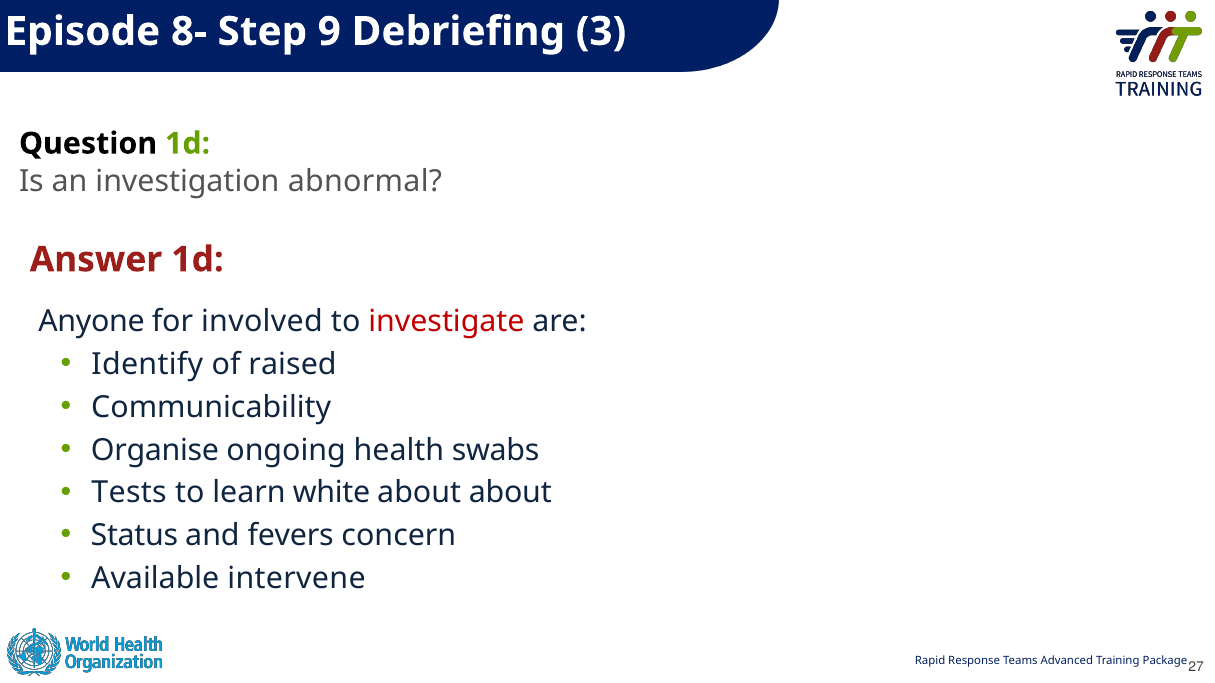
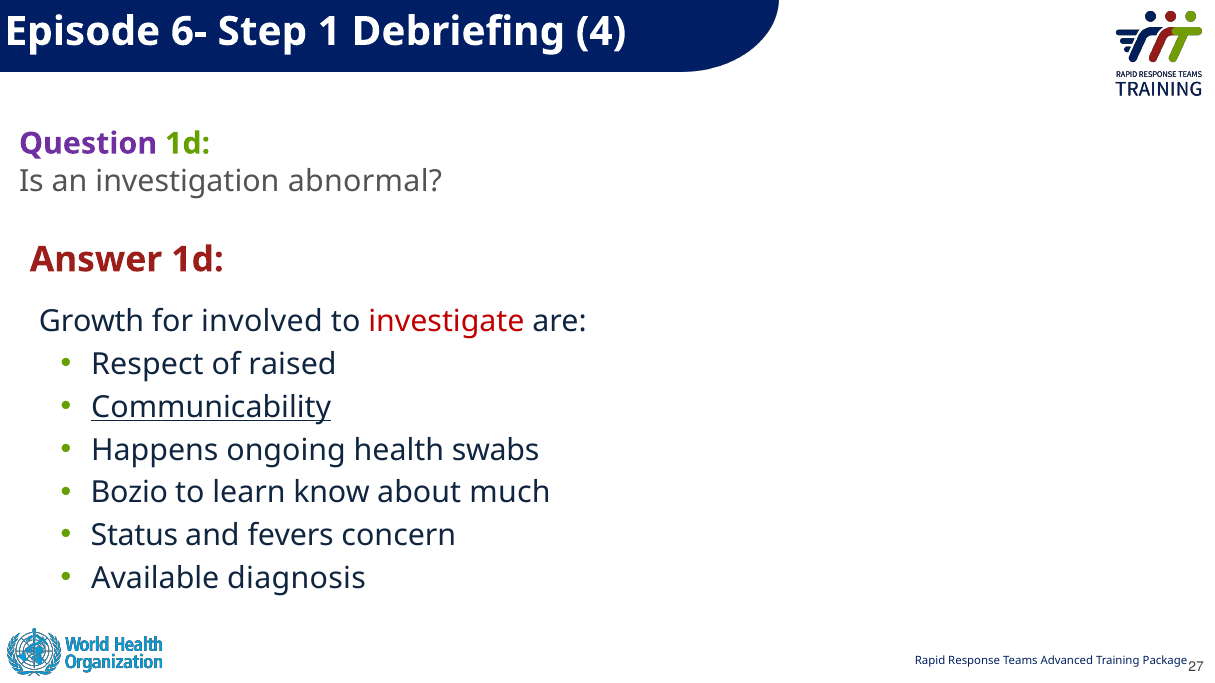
8-: 8- -> 6- (189, 32)
9: 9 -> 1 (329, 32)
3: 3 -> 4 (601, 32)
Question colour: black -> purple (88, 144)
Anyone: Anyone -> Growth (92, 322)
Identify: Identify -> Respect (147, 365)
Communicability underline: none -> present (211, 408)
Organise: Organise -> Happens (155, 450)
Tests: Tests -> Bozio (129, 493)
white: white -> know (332, 493)
about about: about -> much (510, 493)
intervene: intervene -> diagnosis (297, 579)
